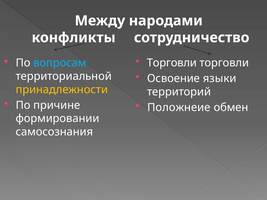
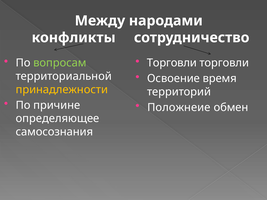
вопросам colour: light blue -> light green (60, 63)
языки: языки -> время (220, 79)
формировании: формировании -> определяющее (58, 119)
